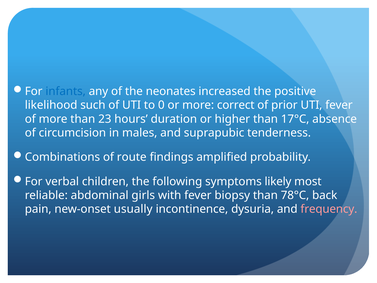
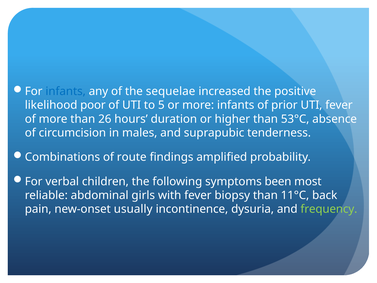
neonates: neonates -> sequelae (171, 91)
such: such -> poor (93, 105)
0: 0 -> 5 (161, 105)
more correct: correct -> infants (236, 105)
23: 23 -> 26 (105, 119)
17°C: 17°C -> 53°C (295, 119)
likely: likely -> been (278, 181)
78°C: 78°C -> 11°C (295, 195)
frequency colour: pink -> light green (329, 209)
